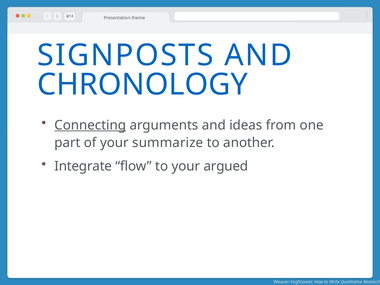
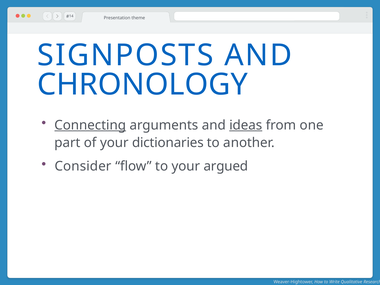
ideas underline: none -> present (246, 125)
summarize: summarize -> dictionaries (168, 143)
Integrate: Integrate -> Consider (83, 166)
